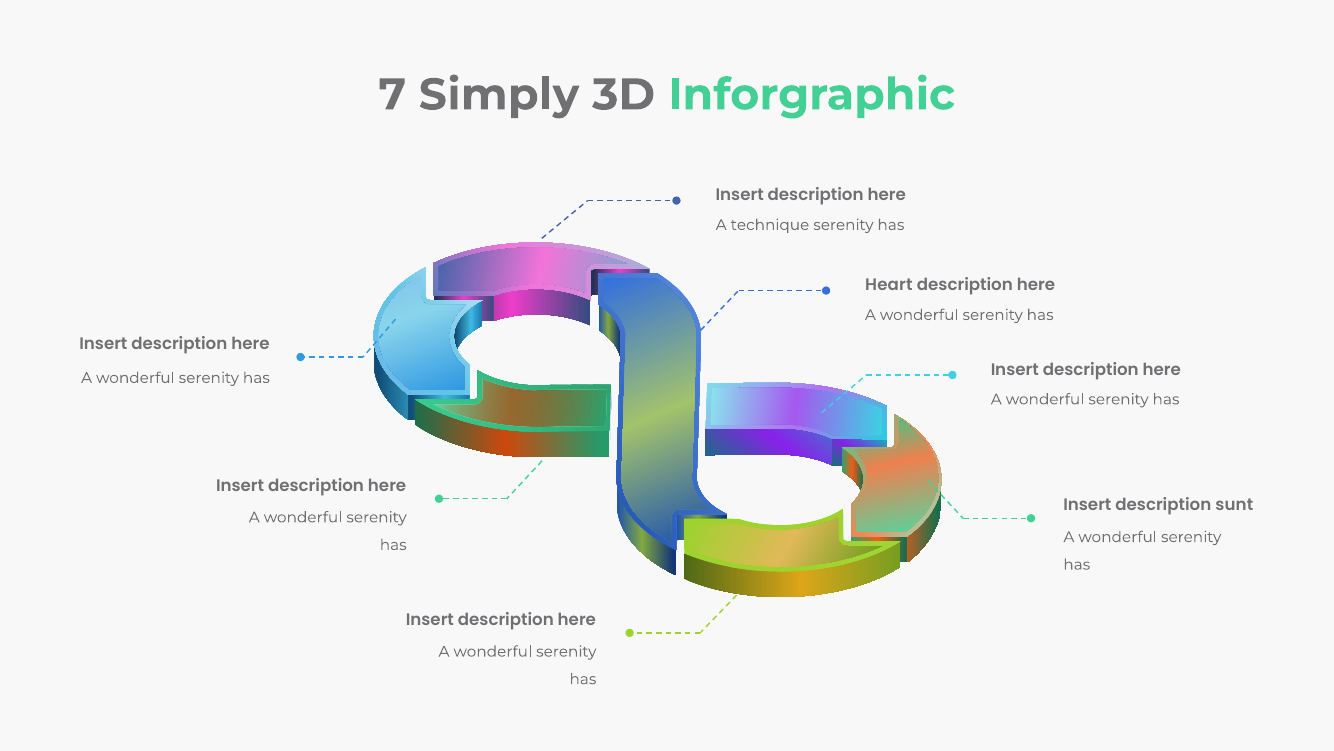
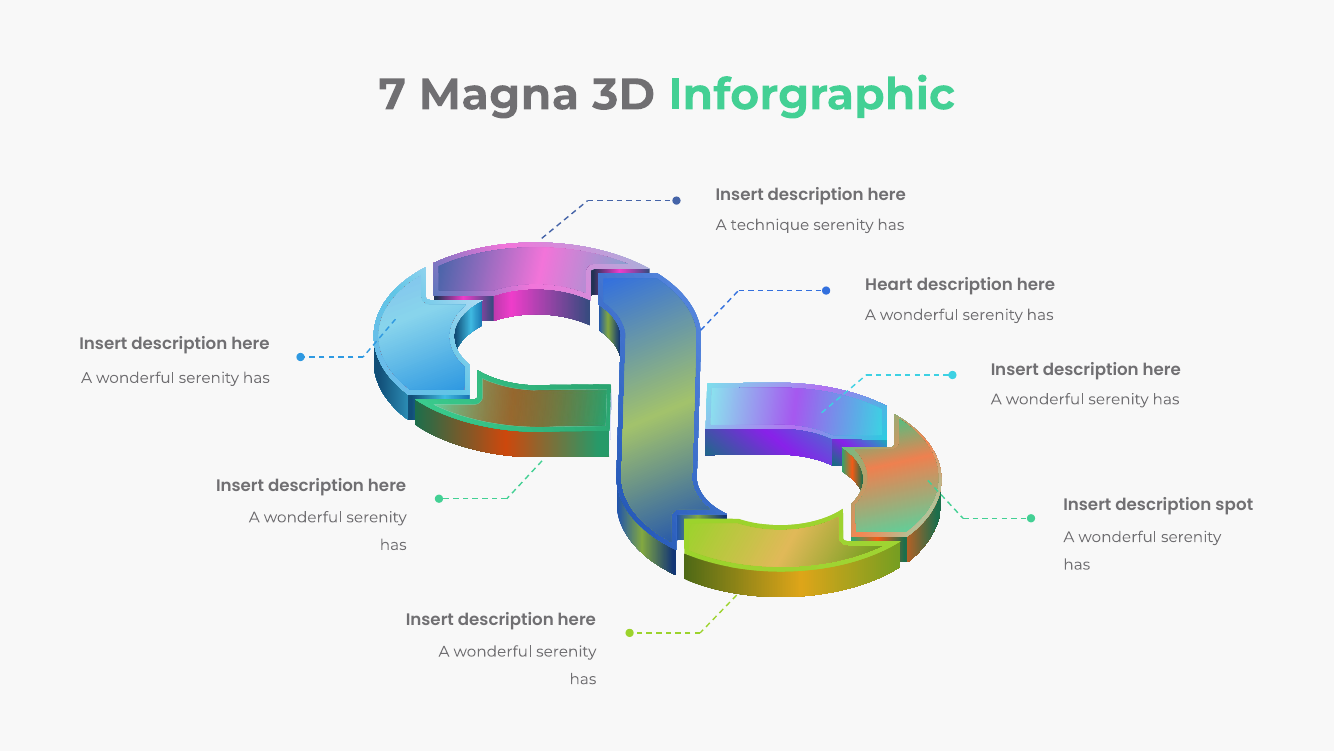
Simply: Simply -> Magna (499, 95)
sunt: sunt -> spot (1234, 505)
